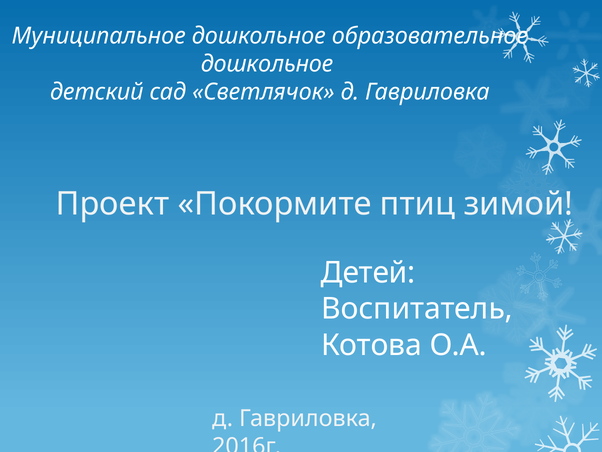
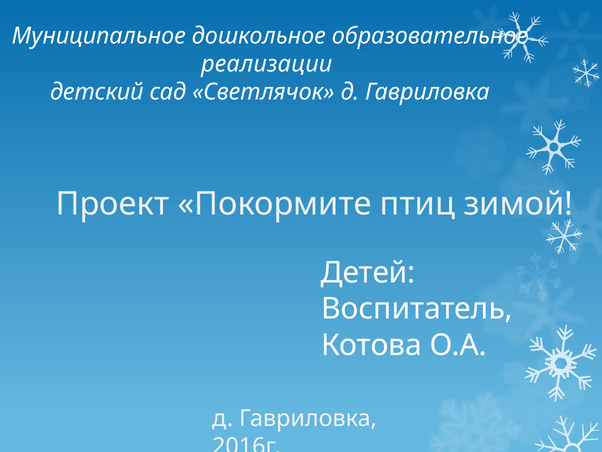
дошкольное: дошкольное -> реализации (267, 64)
